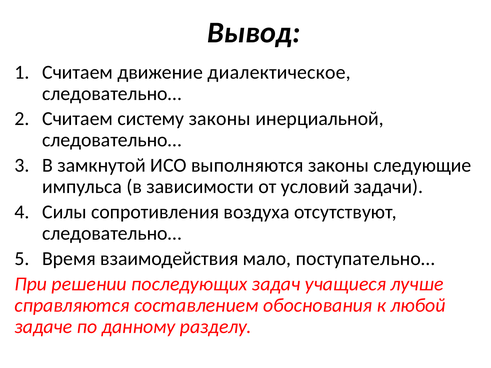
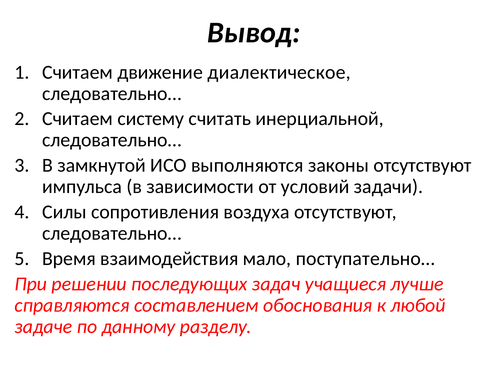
систему законы: законы -> считать (220, 119)
законы следующие: следующие -> отсутствуют (422, 166)
